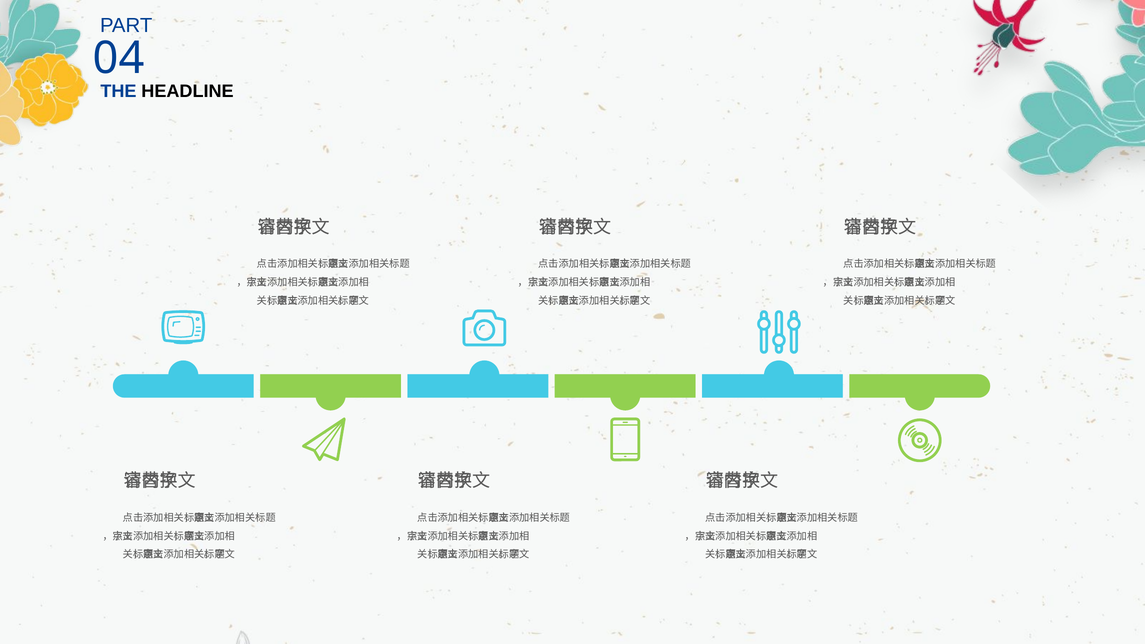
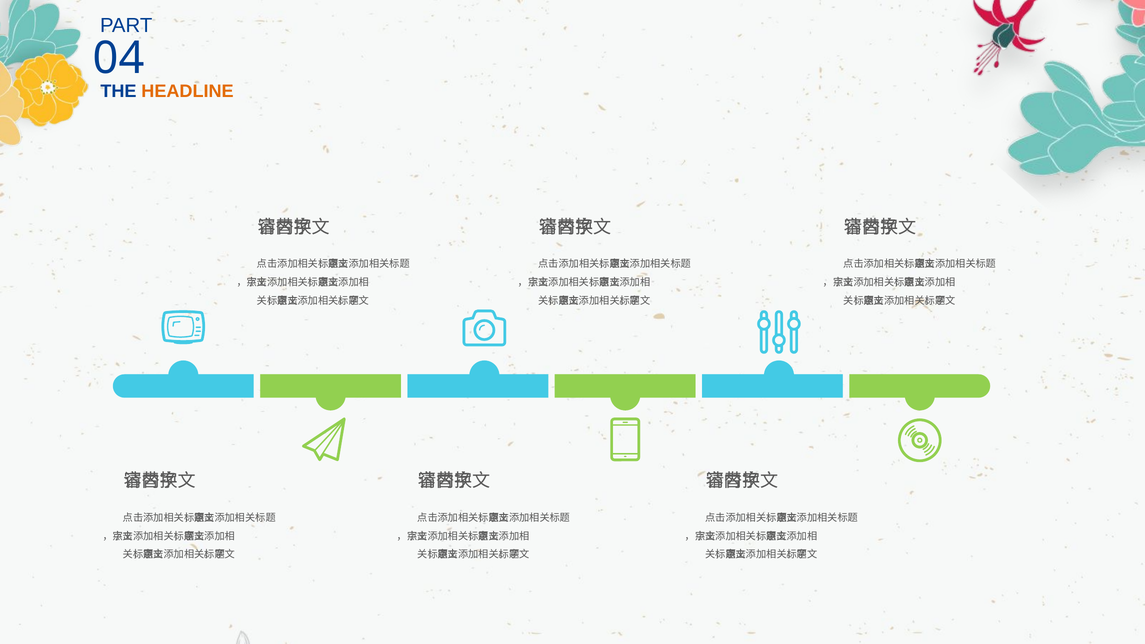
HEADLINE colour: black -> orange (187, 91)
